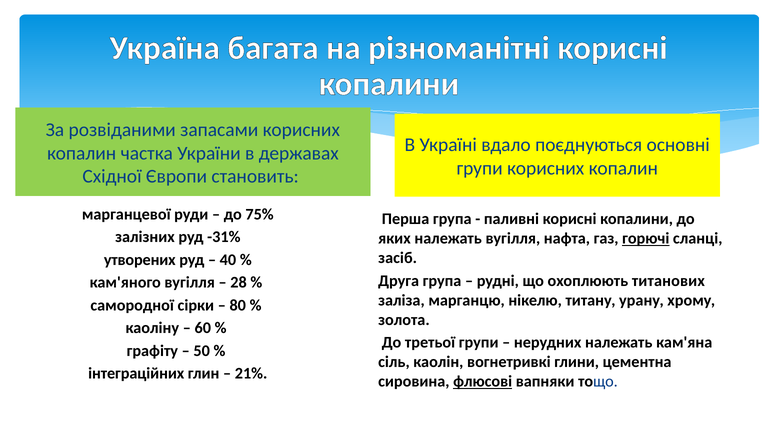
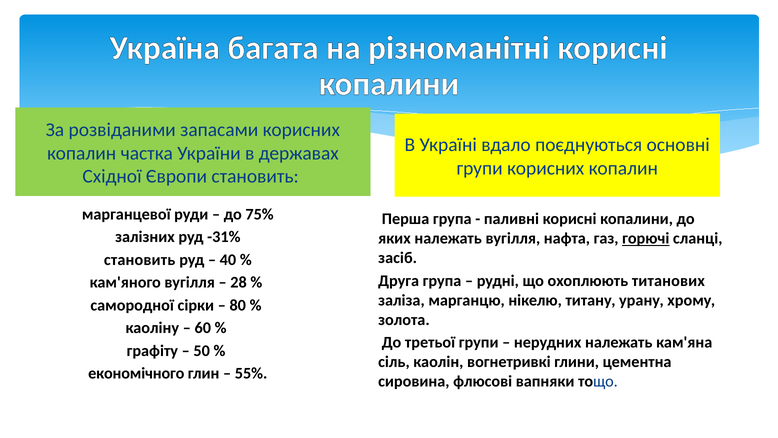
утворених: утворених -> становить (140, 260)
інтеграційних: інтеграційних -> економічного (136, 373)
21%: 21% -> 55% (251, 373)
флюсові underline: present -> none (483, 381)
